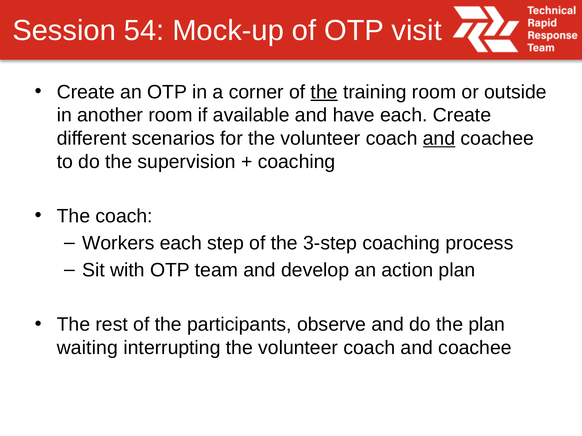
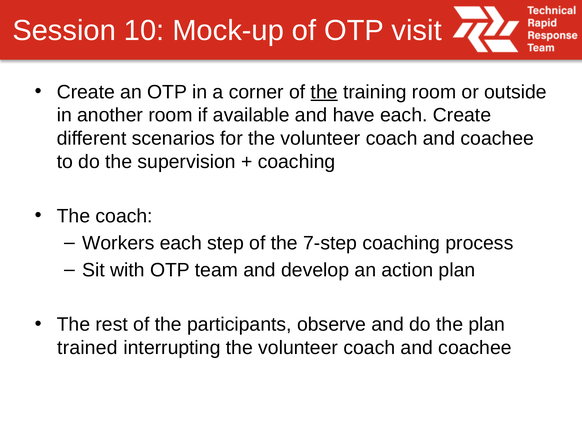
54: 54 -> 10 (144, 31)
and underline: present -> none (439, 139)
3-step: 3-step -> 7-step (330, 243)
waiting: waiting -> trained (87, 348)
